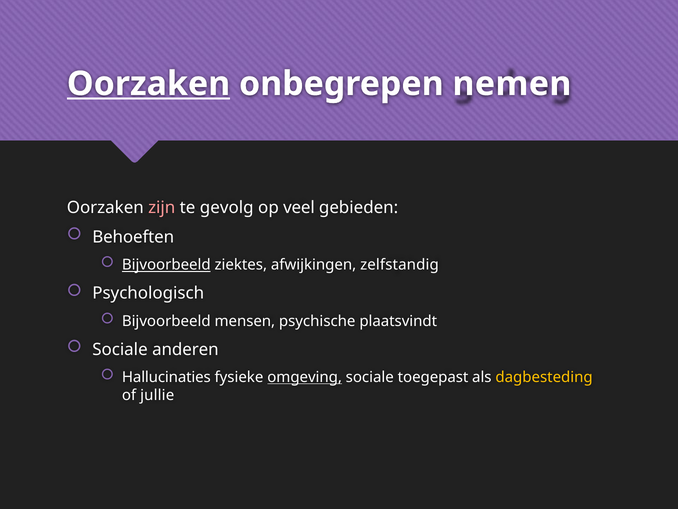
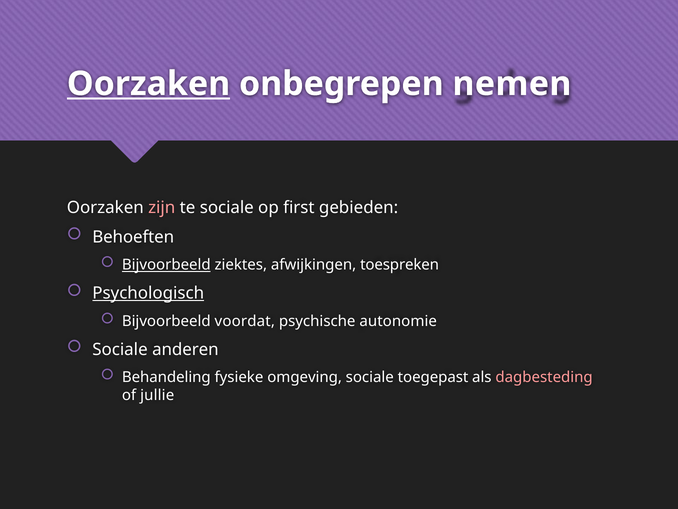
te gevolg: gevolg -> sociale (227, 208)
veel: veel -> first (299, 208)
zelfstandig: zelfstandig -> toespreken (400, 265)
Psychologisch underline: none -> present (148, 293)
mensen: mensen -> voordat (245, 321)
plaatsvindt: plaatsvindt -> autonomie (398, 321)
Hallucinaties: Hallucinaties -> Behandeling (166, 377)
omgeving underline: present -> none (305, 377)
dagbesteding colour: yellow -> pink (544, 377)
